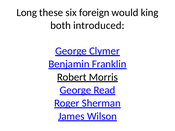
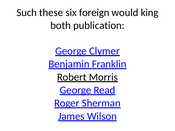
Long: Long -> Such (27, 13)
introduced: introduced -> publication (99, 25)
